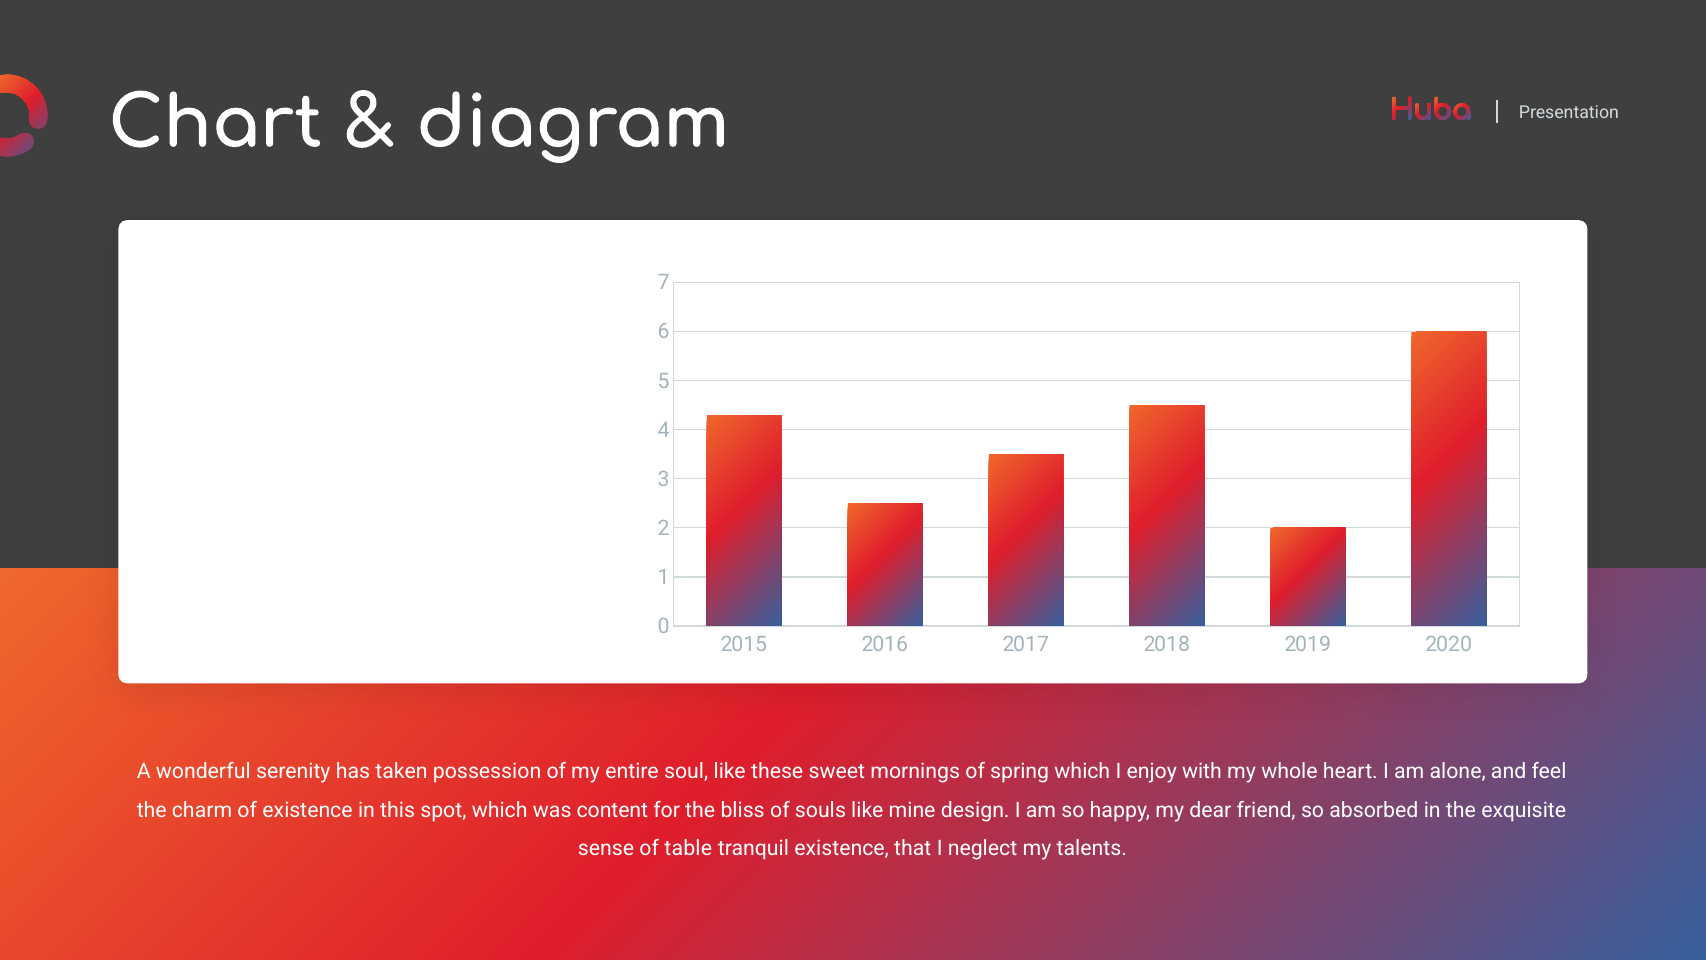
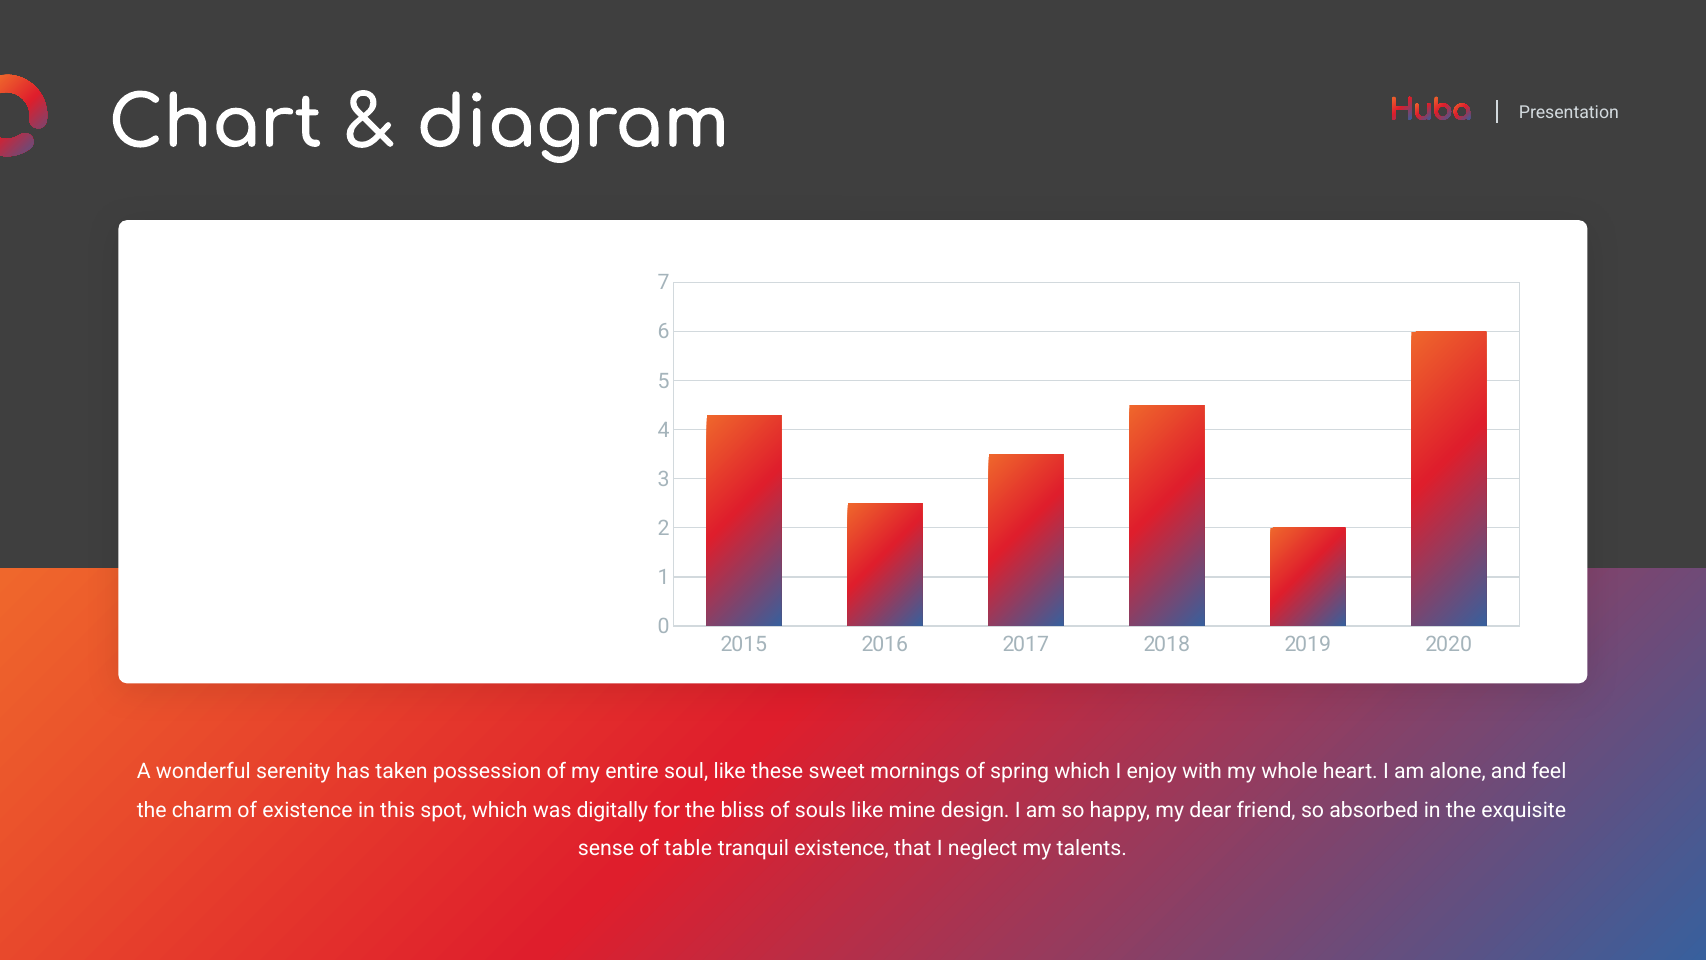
content: content -> digitally (612, 810)
